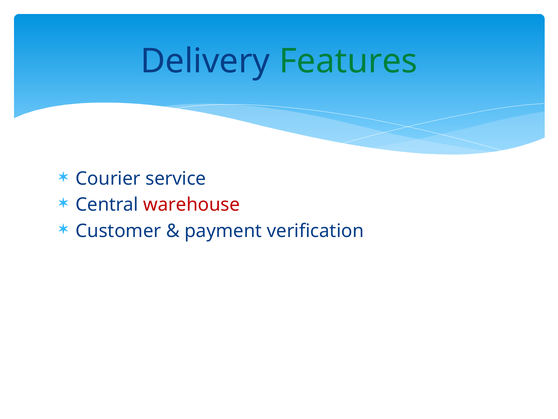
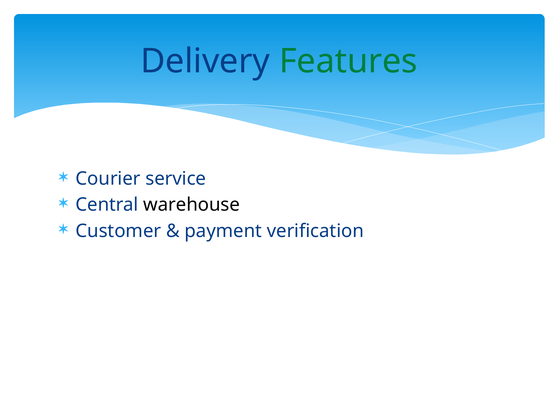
warehouse colour: red -> black (192, 205)
